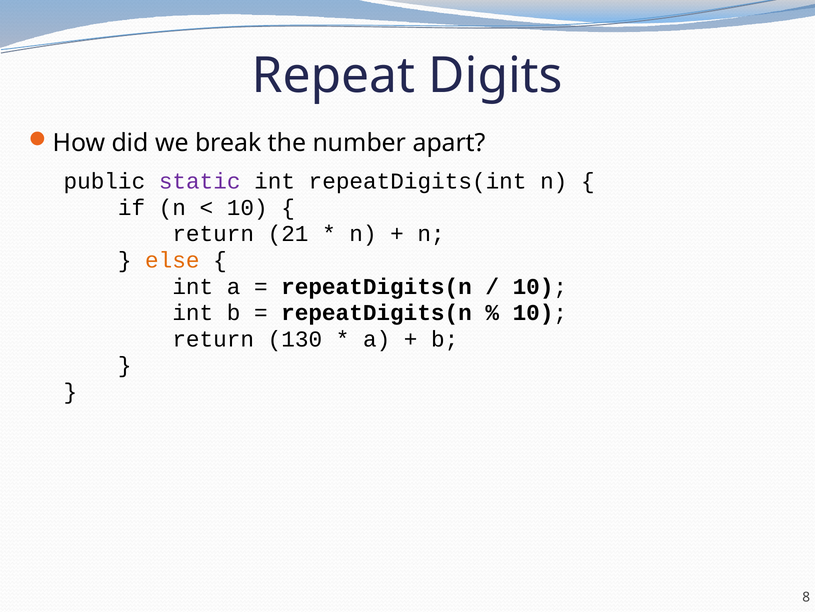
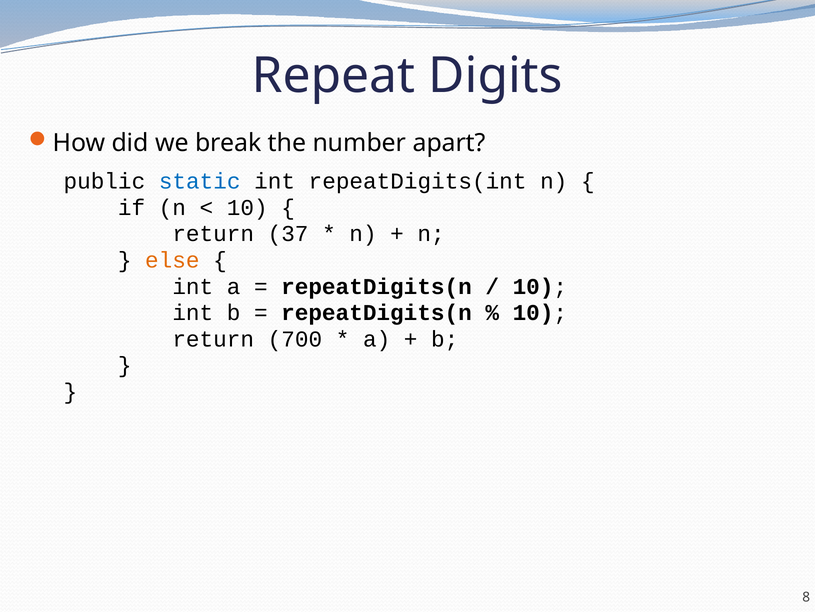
static colour: purple -> blue (200, 181)
21: 21 -> 37 (288, 234)
130: 130 -> 700 (295, 339)
